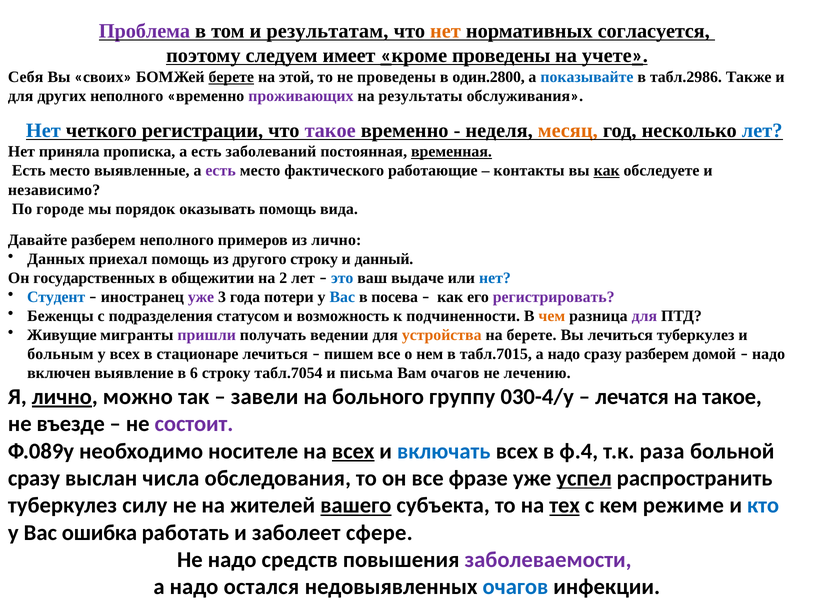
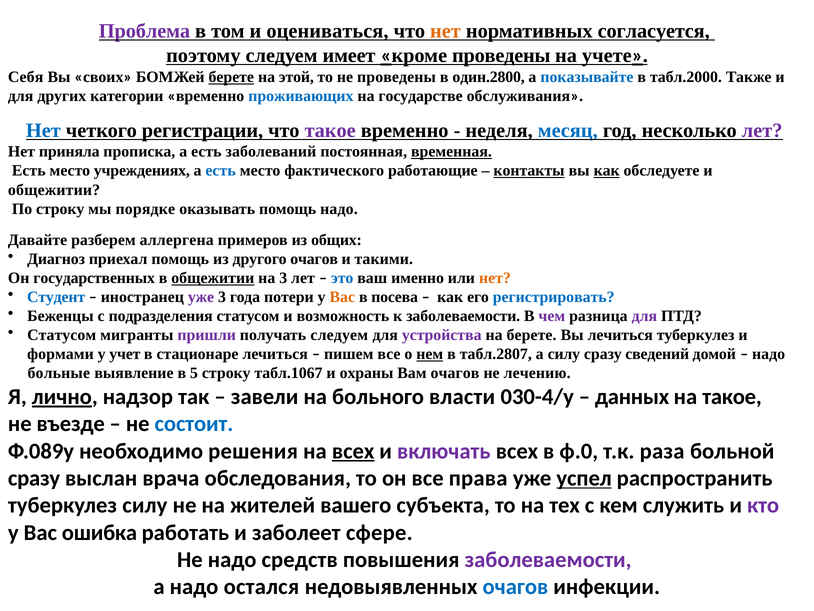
результатам: результатам -> оцениваться (327, 31)
табл.2986: табл.2986 -> табл.2000 (686, 77)
других неполного: неполного -> категории (127, 96)
проживающих colour: purple -> blue (301, 96)
результаты: результаты -> государстве (421, 96)
месяц colour: orange -> blue (568, 130)
лет colour: blue -> purple (762, 130)
выявленные: выявленные -> учреждениях (142, 171)
есть colour: purple -> blue (221, 171)
контакты underline: none -> present (529, 171)
независимо: независимо -> общежитии (54, 190)
По городе: городе -> строку (60, 209)
порядок: порядок -> порядке (145, 209)
помощь вида: вида -> надо (339, 209)
разберем неполного: неполного -> аллергена (177, 240)
из лично: лично -> общих (337, 240)
Данных: Данных -> Диагноз (56, 259)
другого строку: строку -> очагов (314, 259)
данный: данный -> такими (384, 259)
общежитии underline: none -> present (213, 278)
на 2: 2 -> 3 (283, 278)
выдаче: выдаче -> именно (418, 278)
нет colour: blue -> orange (495, 278)
Вас colour: blue -> orange (342, 297)
регистрировать colour: purple -> blue (554, 297)
к подчиненности: подчиненности -> заболеваемости (463, 316)
чем colour: orange -> purple (552, 316)
Живущие: Живущие -> Статусом (62, 335)
получать ведении: ведении -> следуем (339, 335)
устройства colour: orange -> purple (442, 335)
больным: больным -> формами (60, 354)
у всех: всех -> учет (125, 354)
нем underline: none -> present (430, 354)
табл.7015: табл.7015 -> табл.2807 (496, 354)
надо: надо -> силу (564, 354)
сразу разберем: разберем -> сведений (657, 354)
включен: включен -> больные (59, 373)
6: 6 -> 5 (194, 373)
табл.7054: табл.7054 -> табл.1067 (288, 373)
письма: письма -> охраны (367, 373)
можно: можно -> надзор (138, 396)
группу: группу -> власти (462, 396)
лечатся: лечатся -> данных (632, 396)
состоит colour: purple -> blue (194, 424)
носителе: носителе -> решения (253, 451)
включать colour: blue -> purple (444, 451)
ф.4: ф.4 -> ф.0 (579, 451)
числа: числа -> врача (171, 478)
фразе: фразе -> права (478, 478)
вашего underline: present -> none (356, 505)
тех underline: present -> none (565, 505)
режиме: режиме -> служить (683, 505)
кто colour: blue -> purple (763, 505)
